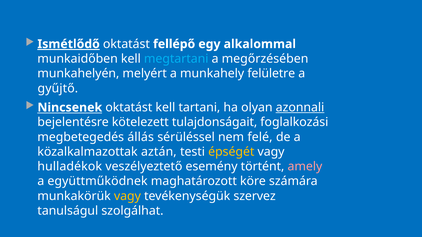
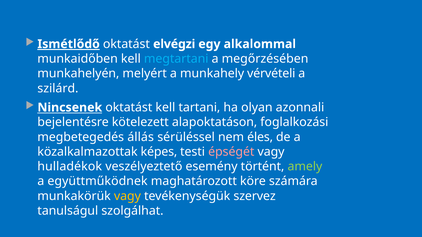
fellépő: fellépő -> elvégzi (174, 44)
felületre: felületre -> vérvételi (271, 74)
gyűjtő: gyűjtő -> szilárd (58, 88)
azonnali underline: present -> none (300, 108)
tulajdonságait: tulajdonságait -> alapoktatáson (215, 122)
felé: felé -> éles (260, 137)
aztán: aztán -> képes (159, 152)
épségét colour: yellow -> pink (231, 152)
amely colour: pink -> light green (305, 167)
